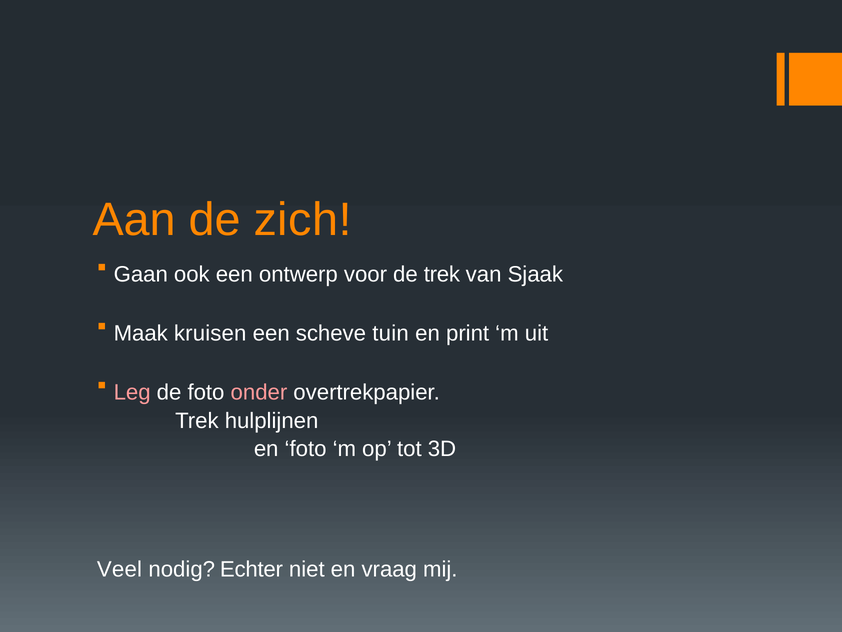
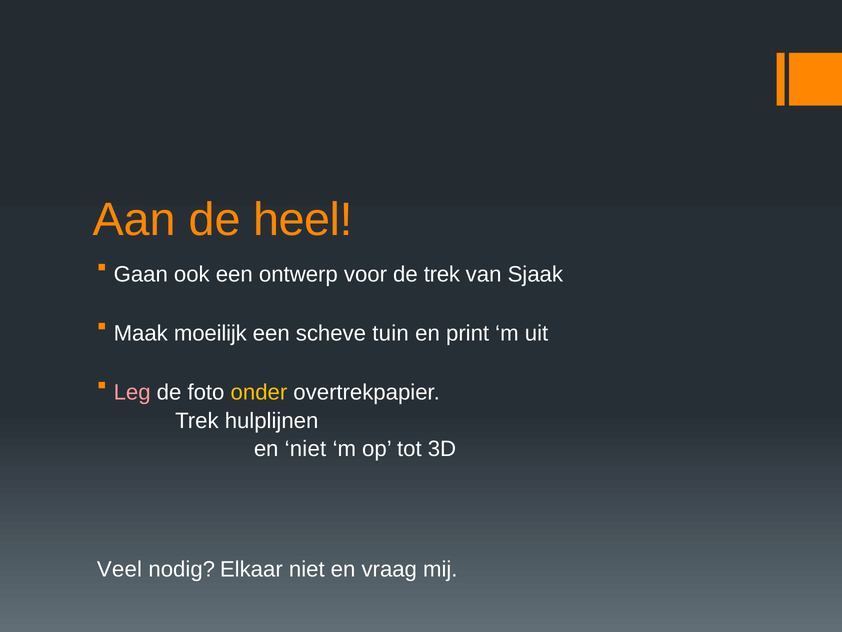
zich: zich -> heel (303, 219)
kruisen: kruisen -> moeilijk (210, 333)
onder colour: pink -> yellow (259, 392)
en foto: foto -> niet (305, 449)
Echter: Echter -> Elkaar (251, 569)
